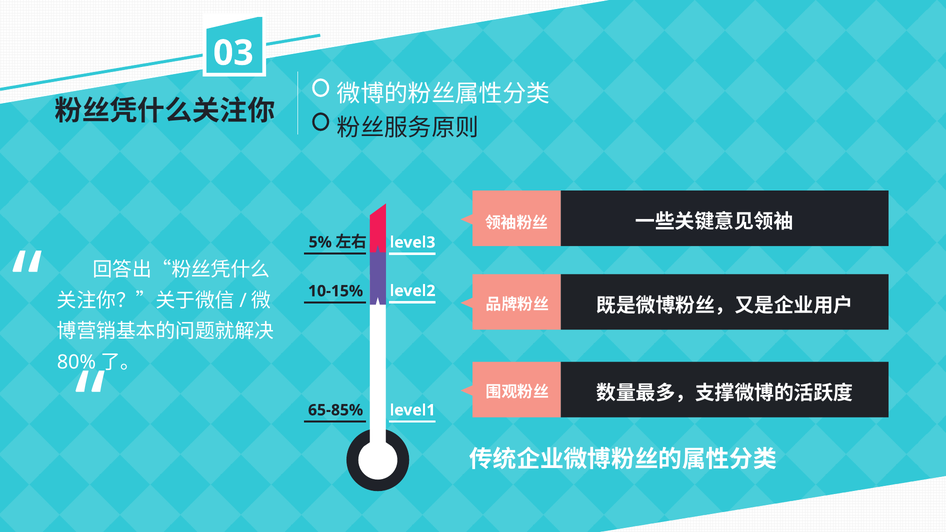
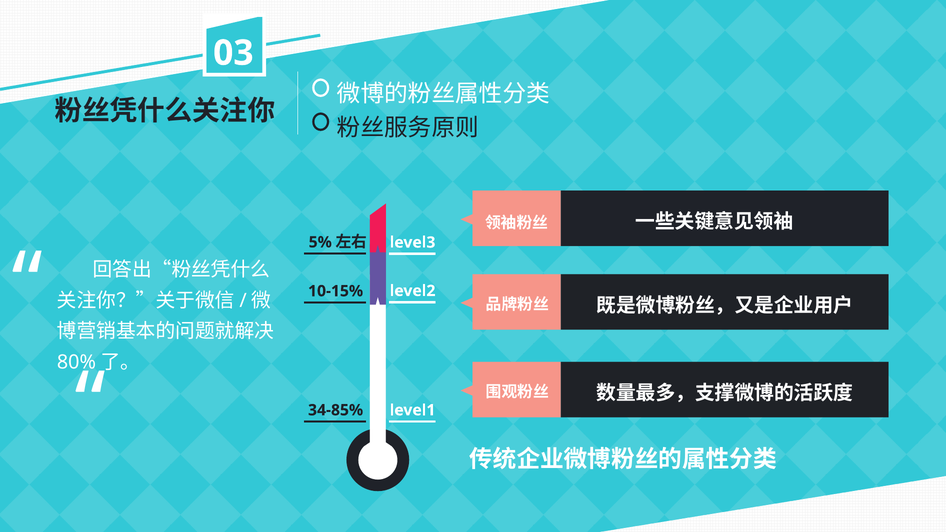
65-85%: 65-85% -> 34-85% (336, 410)
